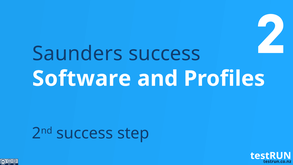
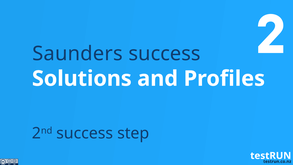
Software: Software -> Solutions (82, 79)
